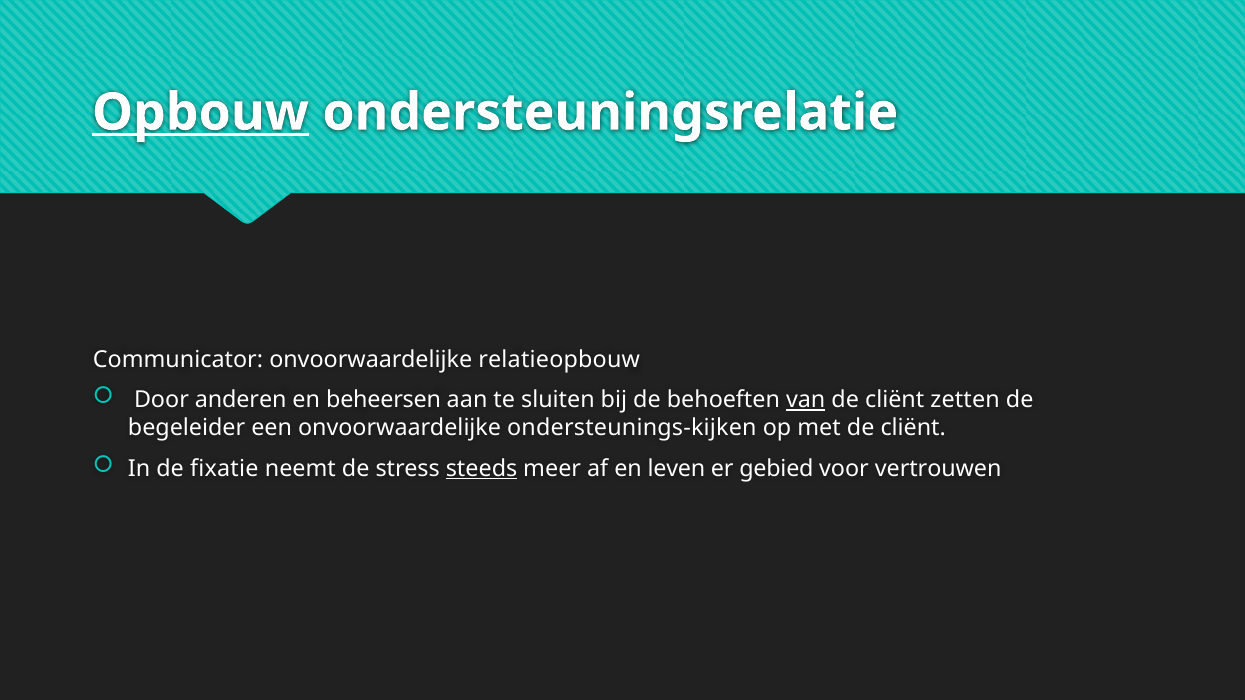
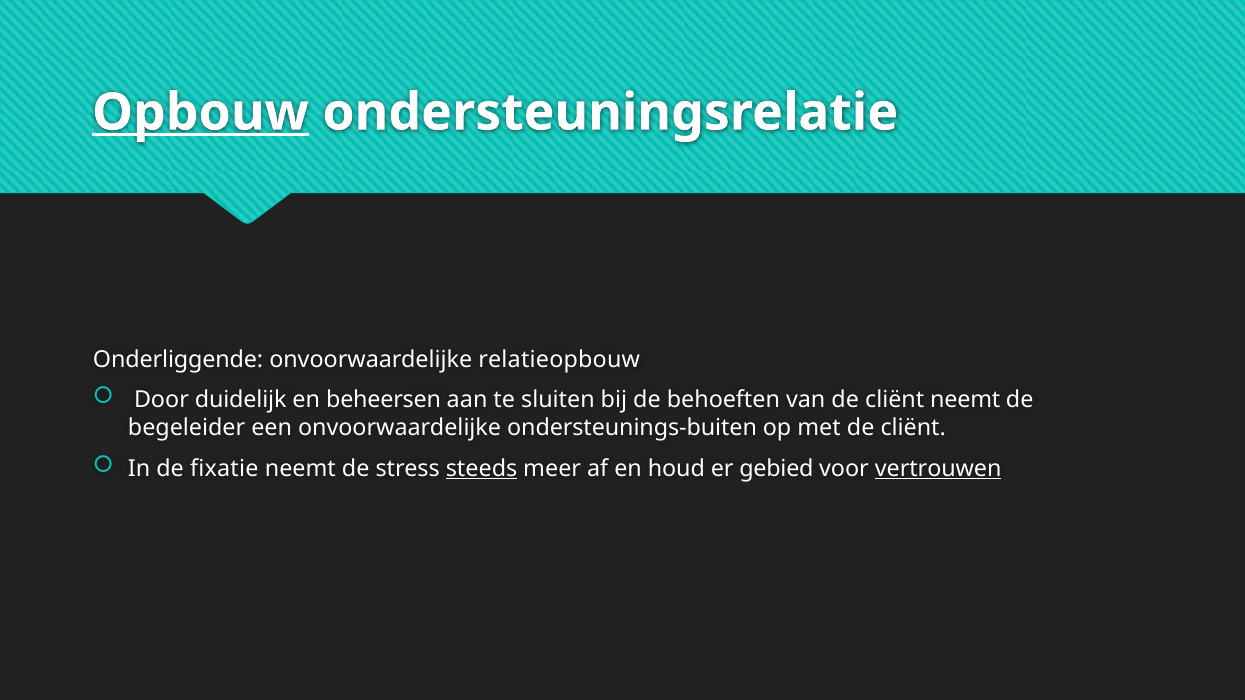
Communicator: Communicator -> Onderliggende (178, 360)
anderen: anderen -> duidelijk (241, 400)
van underline: present -> none (806, 400)
cliënt zetten: zetten -> neemt (965, 400)
ondersteunings-kijken: ondersteunings-kijken -> ondersteunings-buiten (632, 428)
leven: leven -> houd (676, 469)
vertrouwen underline: none -> present (938, 469)
